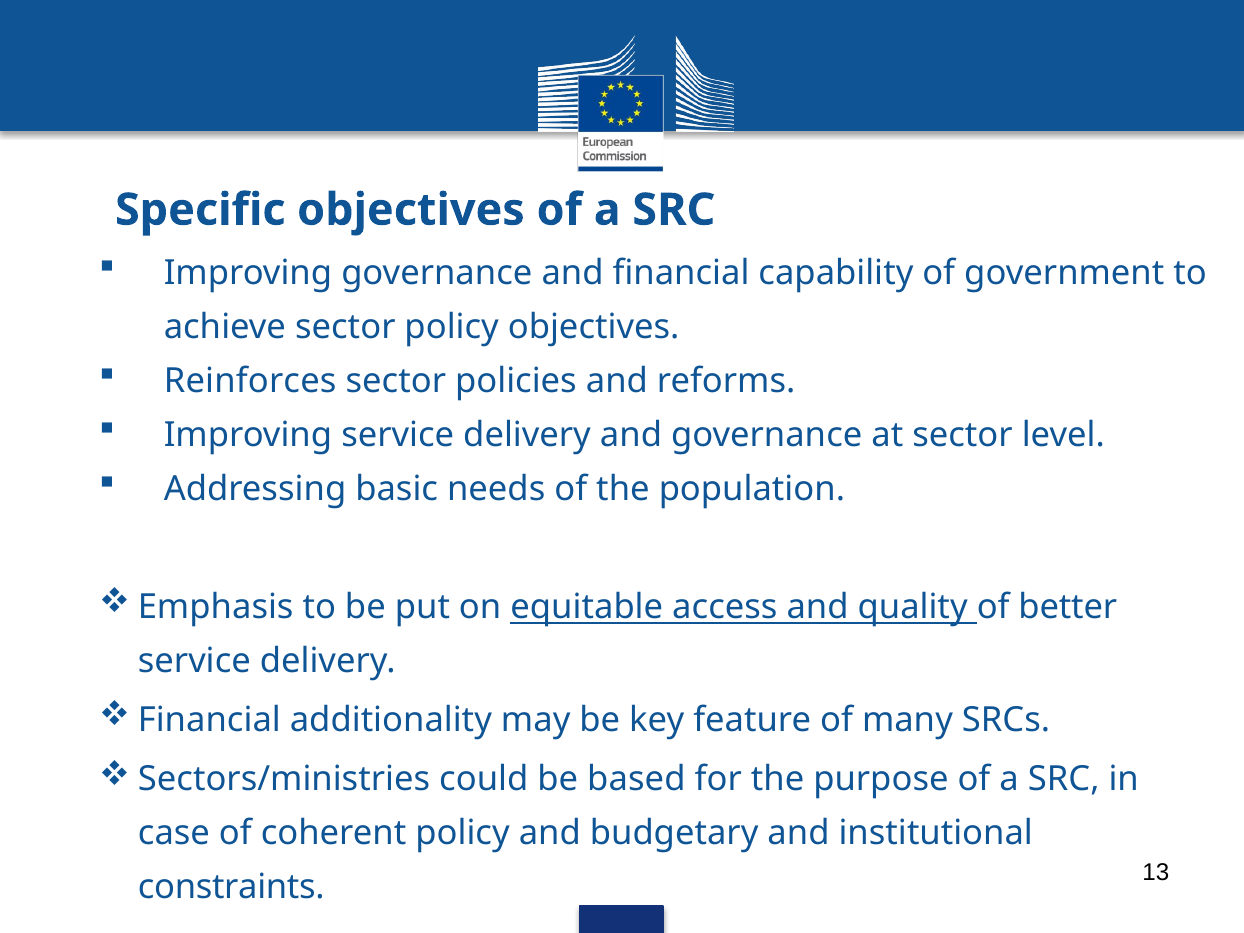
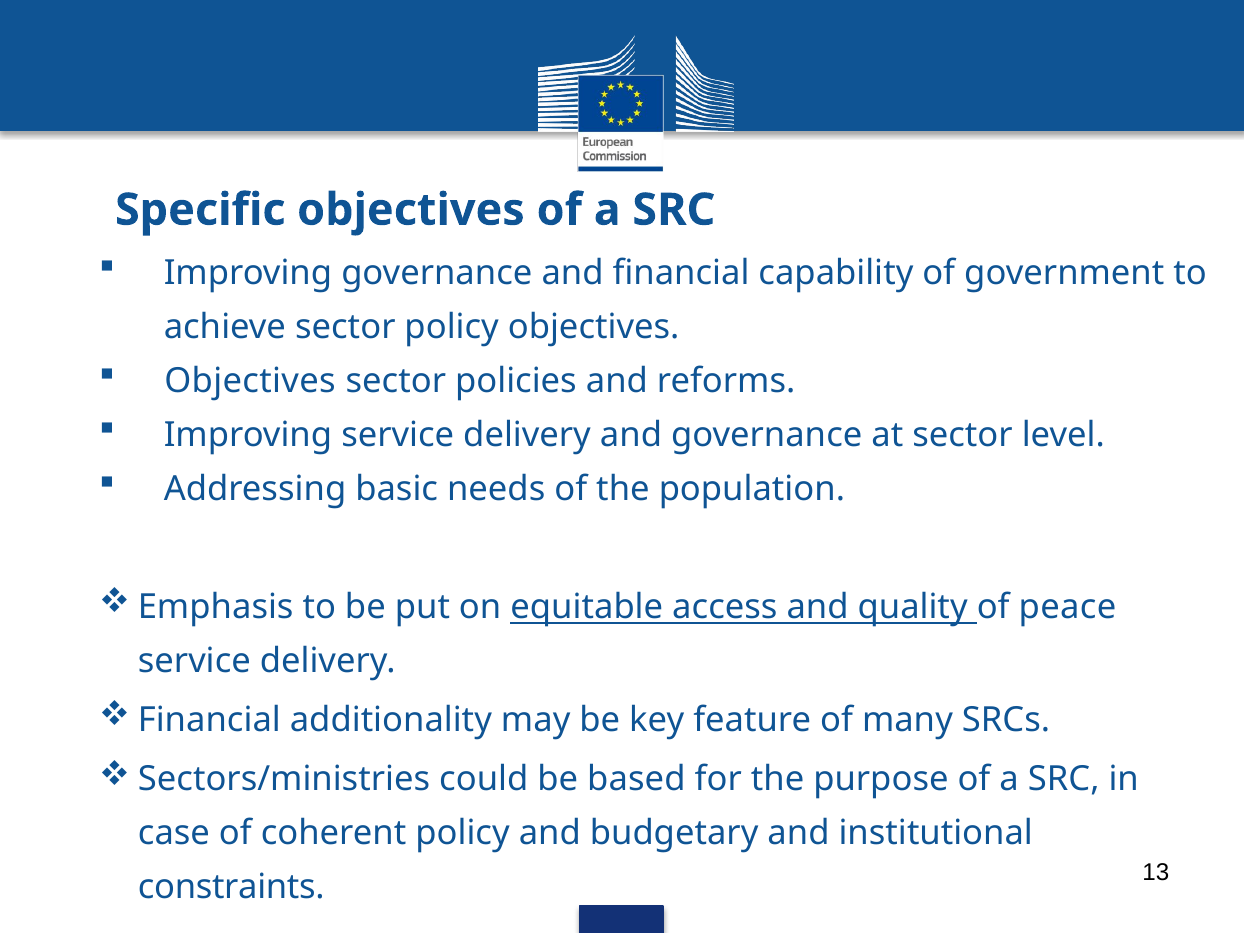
Reinforces: Reinforces -> Objectives (250, 381)
better: better -> peace (1068, 607)
